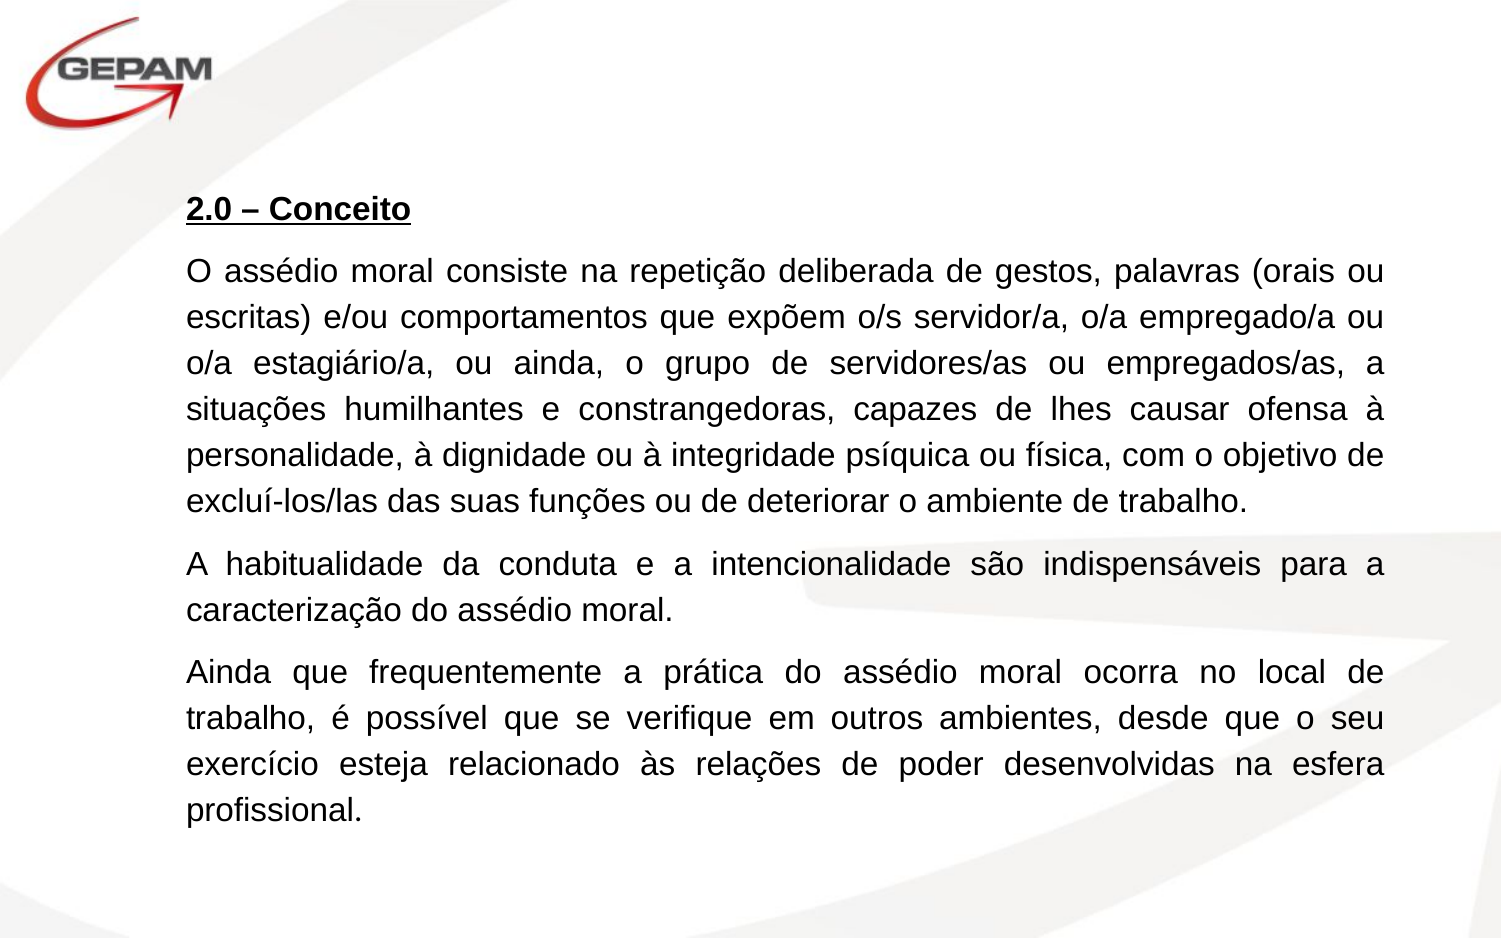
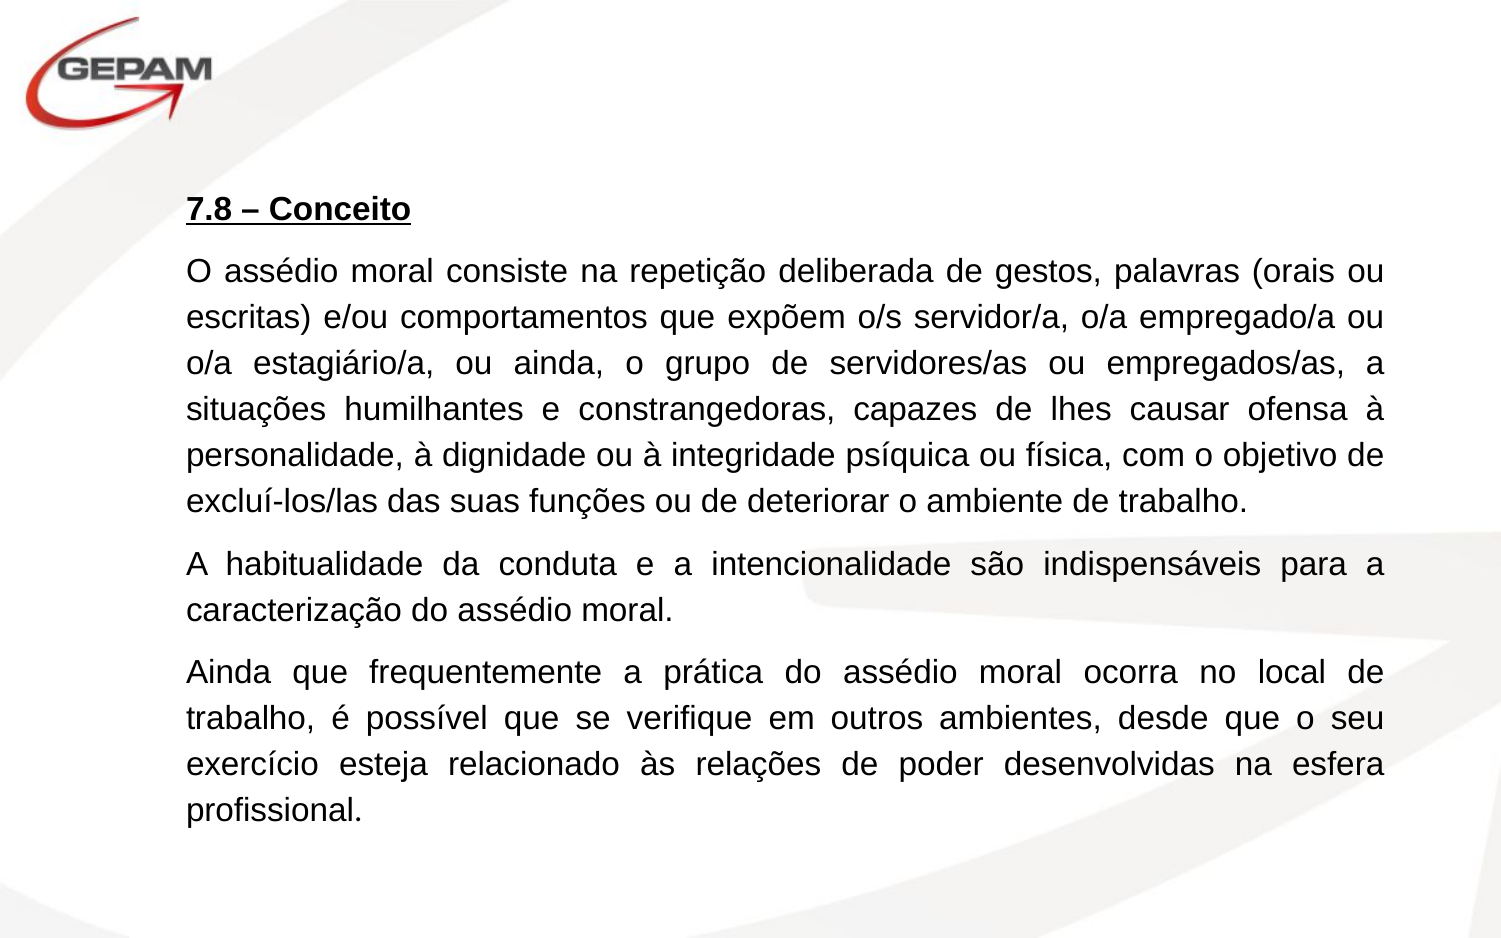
2.0: 2.0 -> 7.8 (209, 209)
